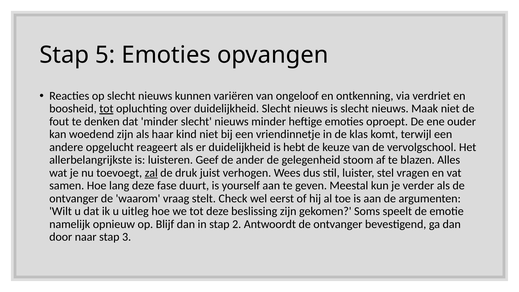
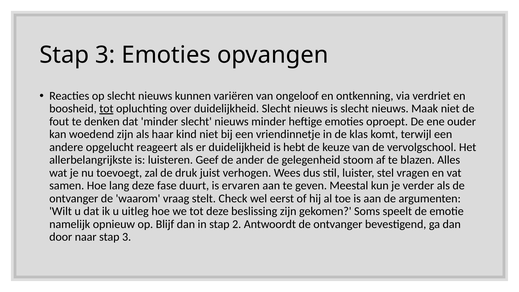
5: 5 -> 3 (105, 55)
zal underline: present -> none (151, 173)
yourself: yourself -> ervaren (241, 186)
